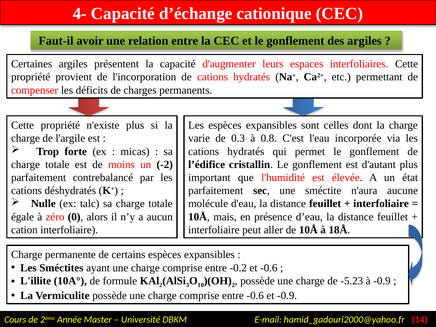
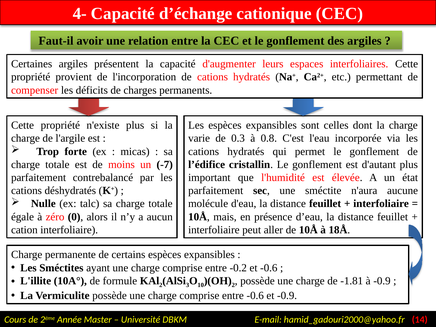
-2: -2 -> -7 (165, 164)
-5.23: -5.23 -> -1.81 (352, 281)
